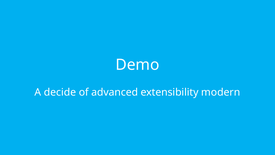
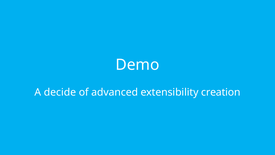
modern: modern -> creation (221, 92)
